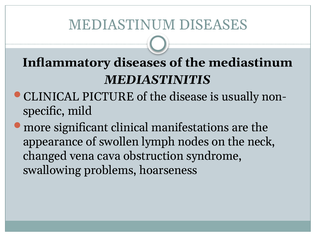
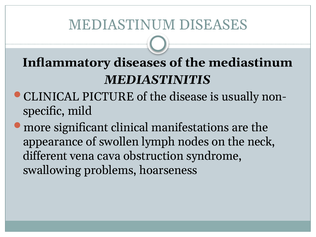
changed: changed -> different (45, 156)
